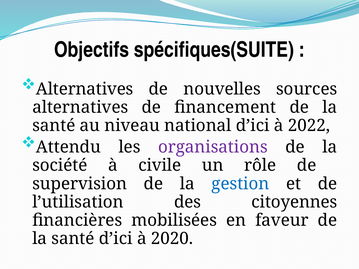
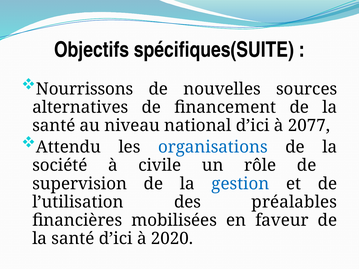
Alternatives: Alternatives -> Nourrissons (85, 89)
2022: 2022 -> 2077 (309, 126)
organisations colour: purple -> blue (213, 147)
citoyennes: citoyennes -> préalables (294, 202)
